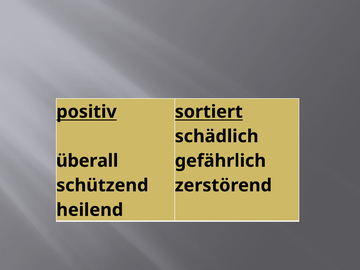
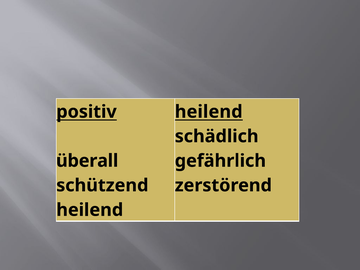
sortiert: sortiert -> heilend (209, 112)
